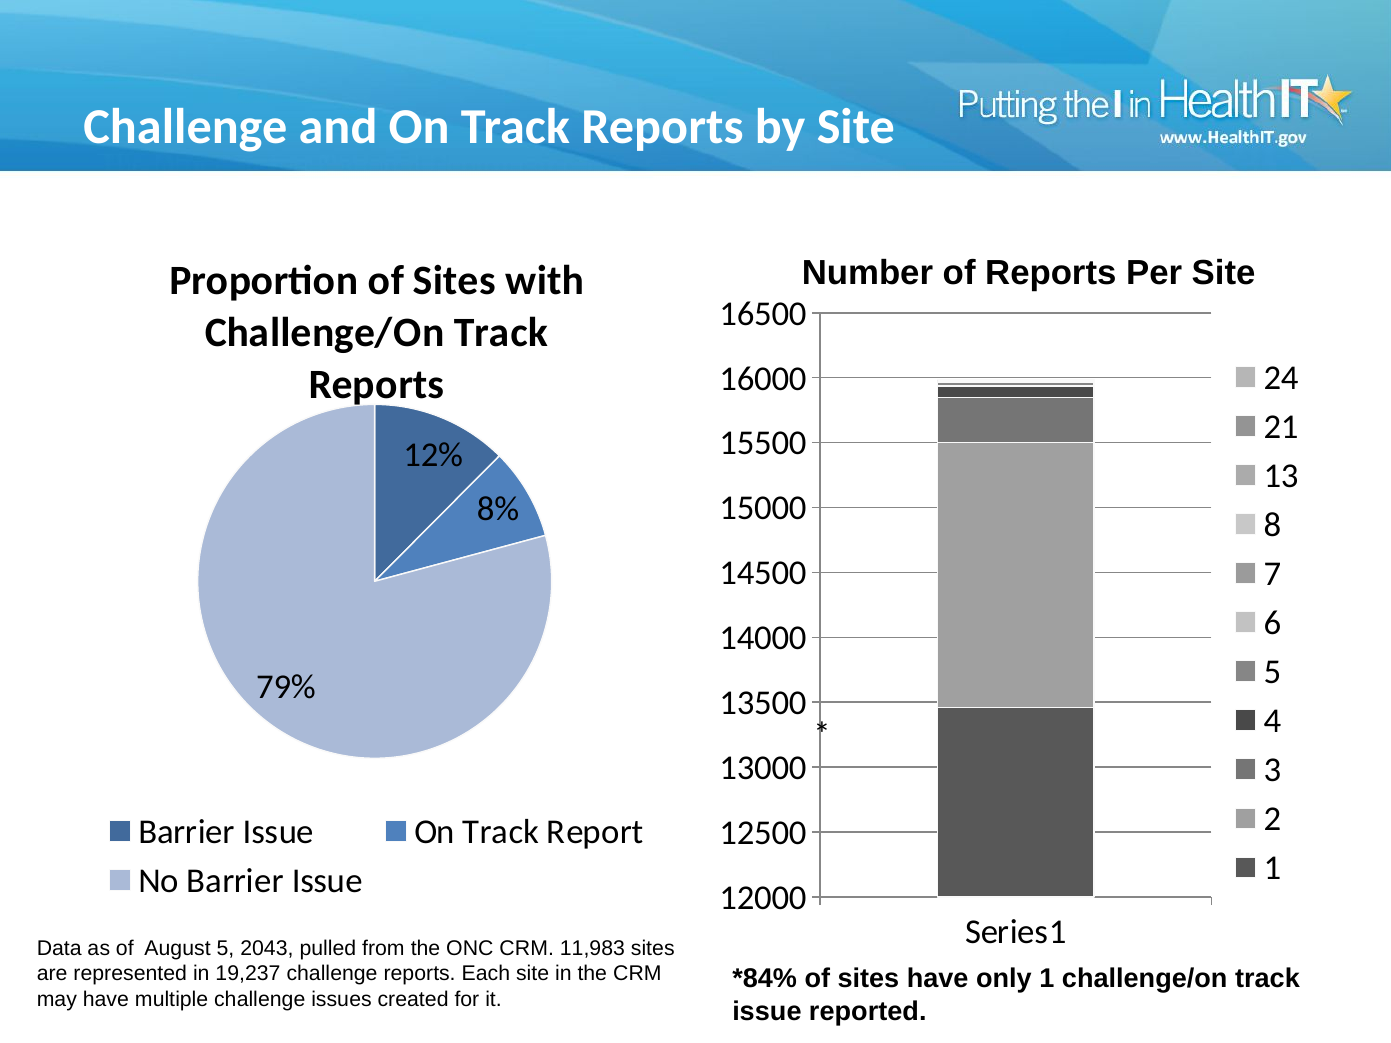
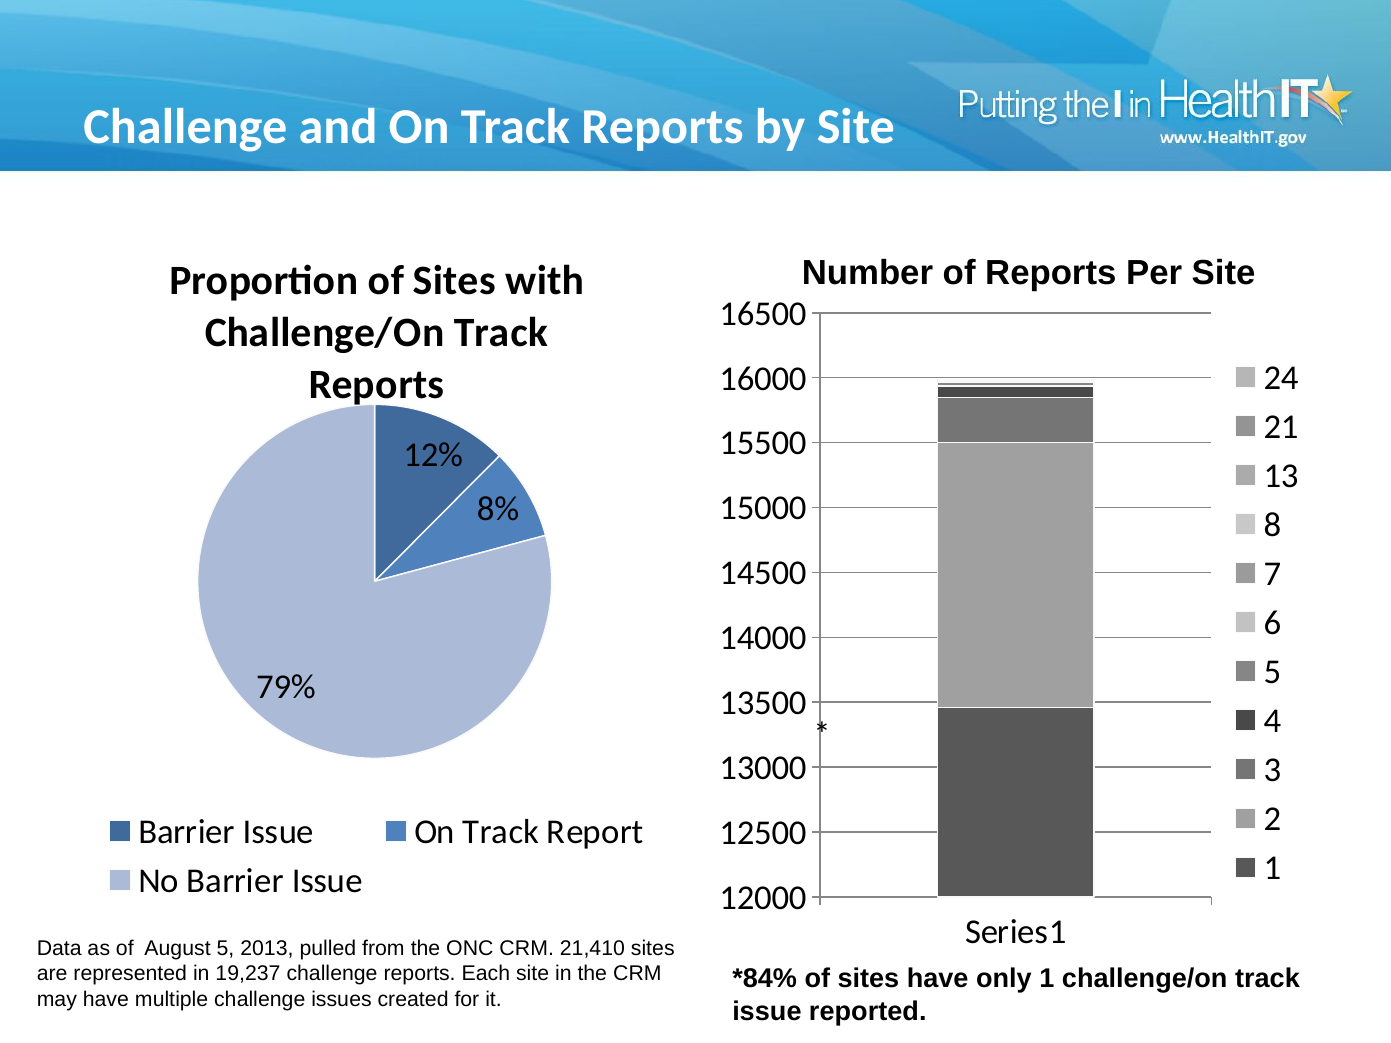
2043: 2043 -> 2013 (267, 948)
11,983: 11,983 -> 21,410 (592, 948)
